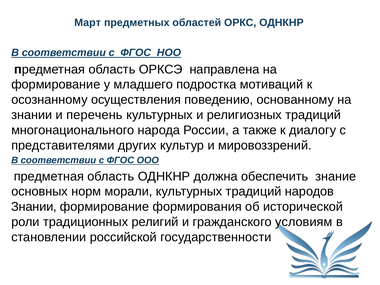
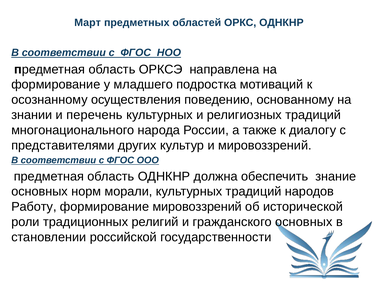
Знании: Знании -> Работу (34, 207)
формирование формирования: формирования -> мировоззрений (197, 207)
гражданского условиям: условиям -> основных (304, 222)
